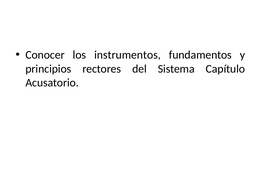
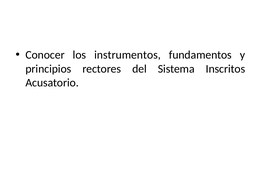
Capítulo: Capítulo -> Inscritos (225, 69)
